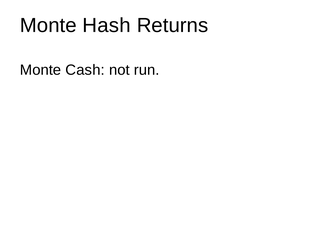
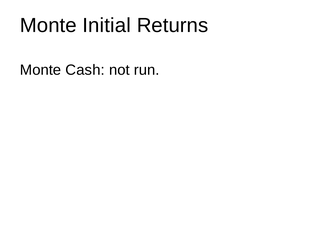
Hash: Hash -> Initial (107, 25)
